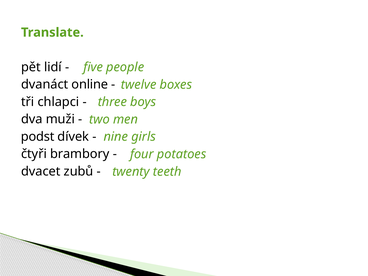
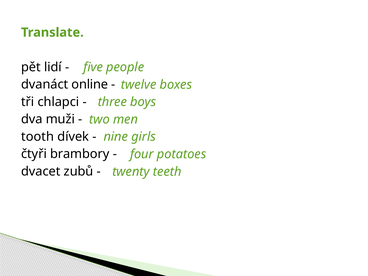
podst: podst -> tooth (38, 137)
